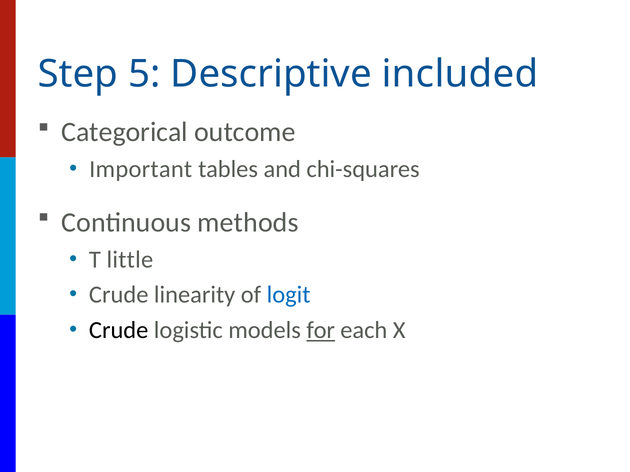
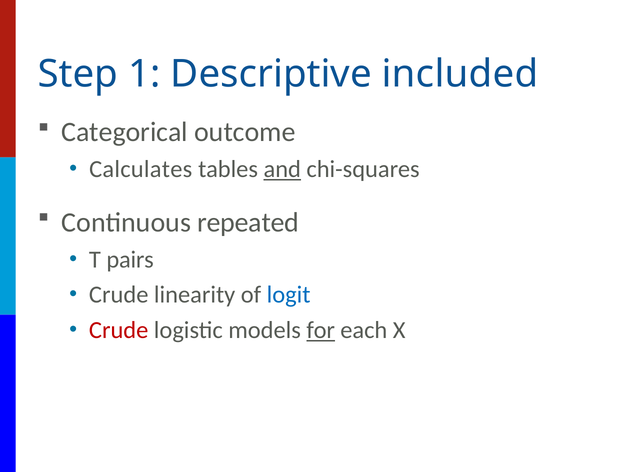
5: 5 -> 1 (144, 74)
Important: Important -> Calculates (141, 169)
and underline: none -> present (282, 169)
methods: methods -> repeated (248, 223)
little: little -> pairs (130, 260)
Crude colour: black -> red (119, 330)
